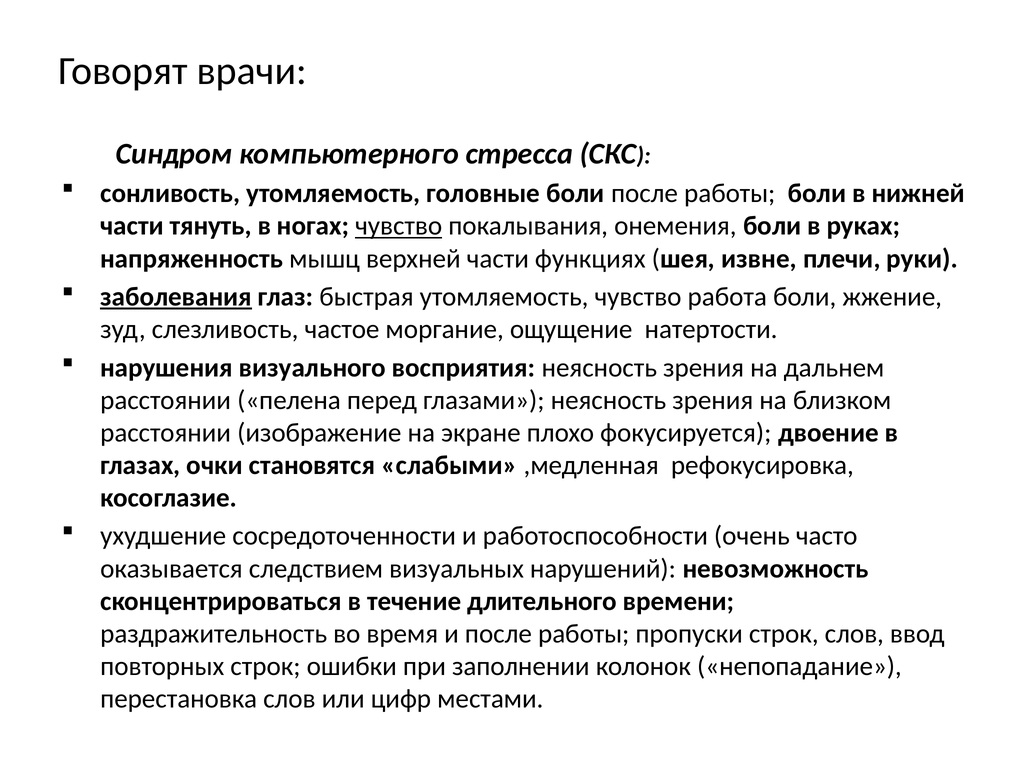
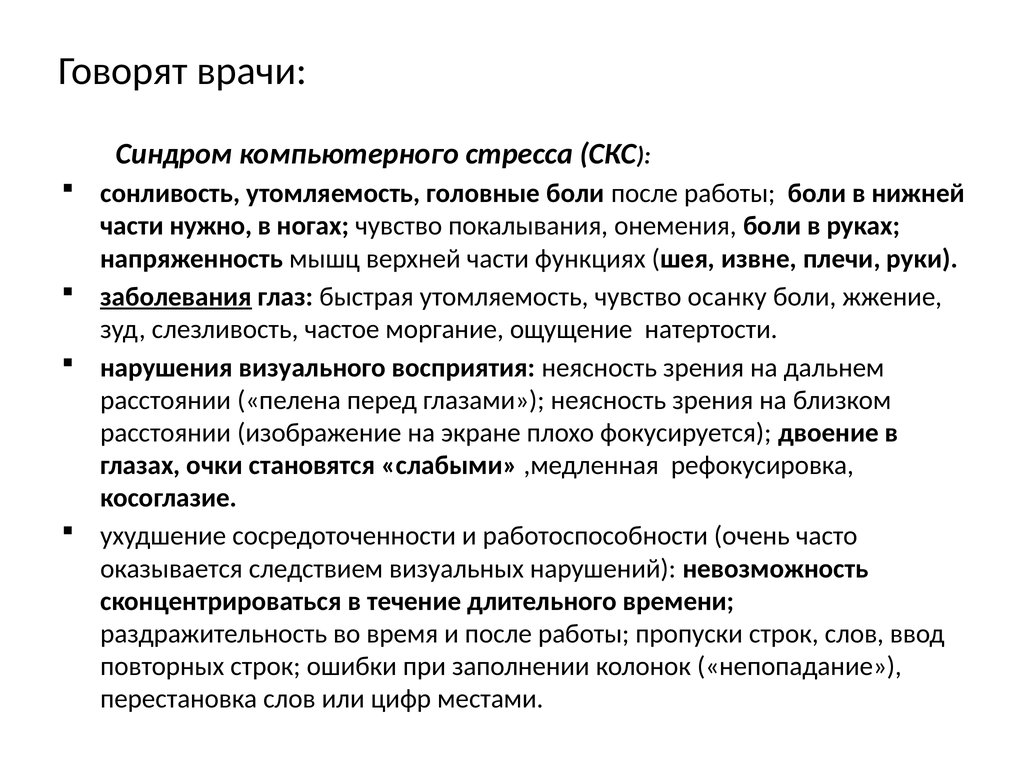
тянуть: тянуть -> нужно (211, 226)
чувство underline: present -> none (399, 226)
работа: работа -> осанку (727, 297)
